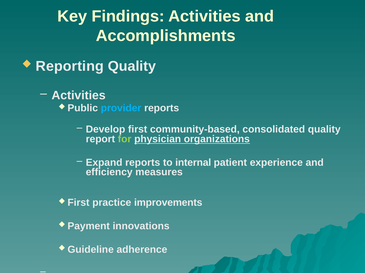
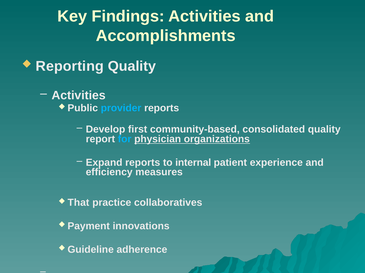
for colour: light green -> light blue (125, 139)
First: First -> That (78, 203)
improvements: improvements -> collaboratives (168, 203)
